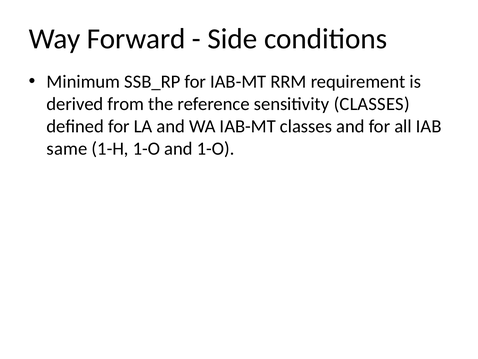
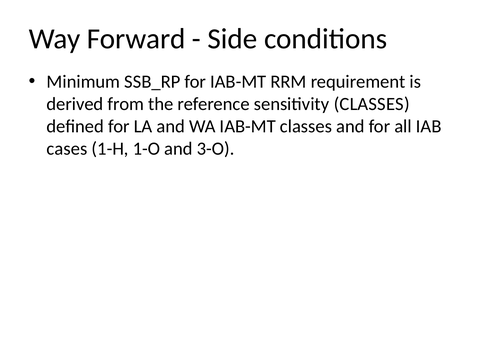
same: same -> cases (67, 148)
and 1-O: 1-O -> 3-O (216, 148)
